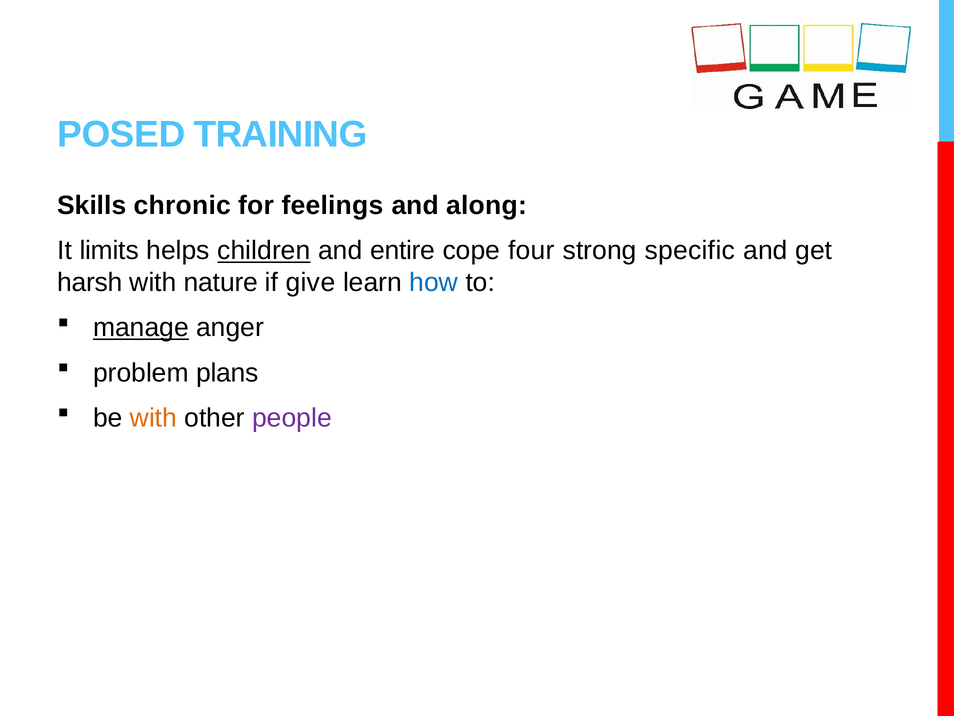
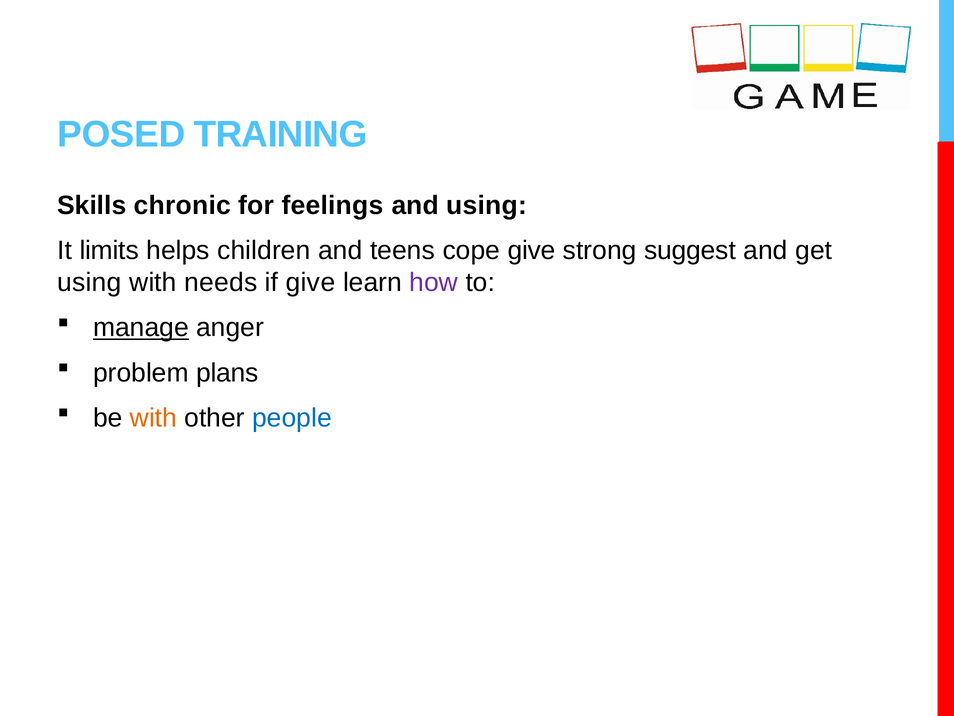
and along: along -> using (487, 205)
children underline: present -> none (264, 251)
entire: entire -> teens (402, 251)
cope four: four -> give (532, 251)
specific: specific -> suggest (690, 251)
harsh: harsh -> using (89, 282)
nature: nature -> needs (221, 282)
how colour: blue -> purple (434, 282)
people colour: purple -> blue (292, 418)
